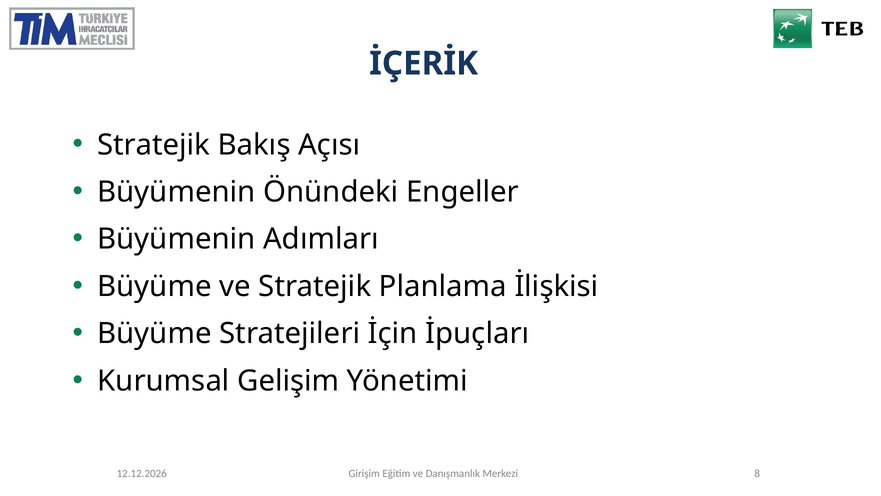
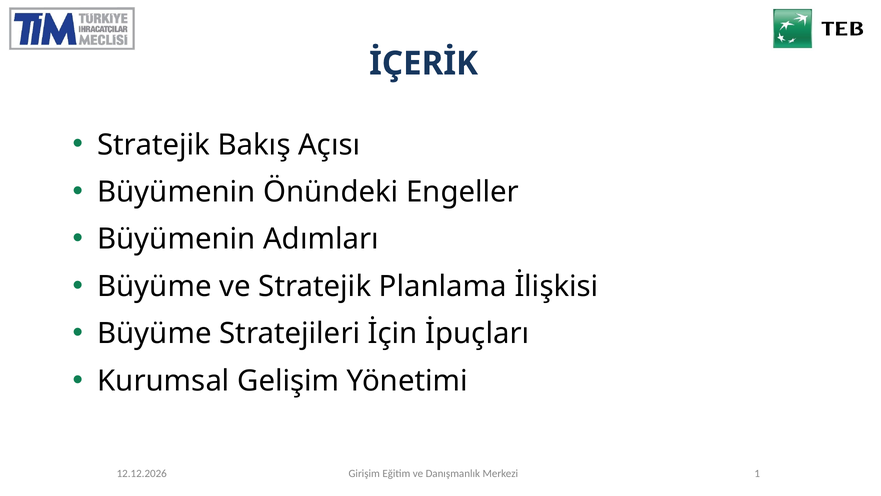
8: 8 -> 1 (757, 473)
